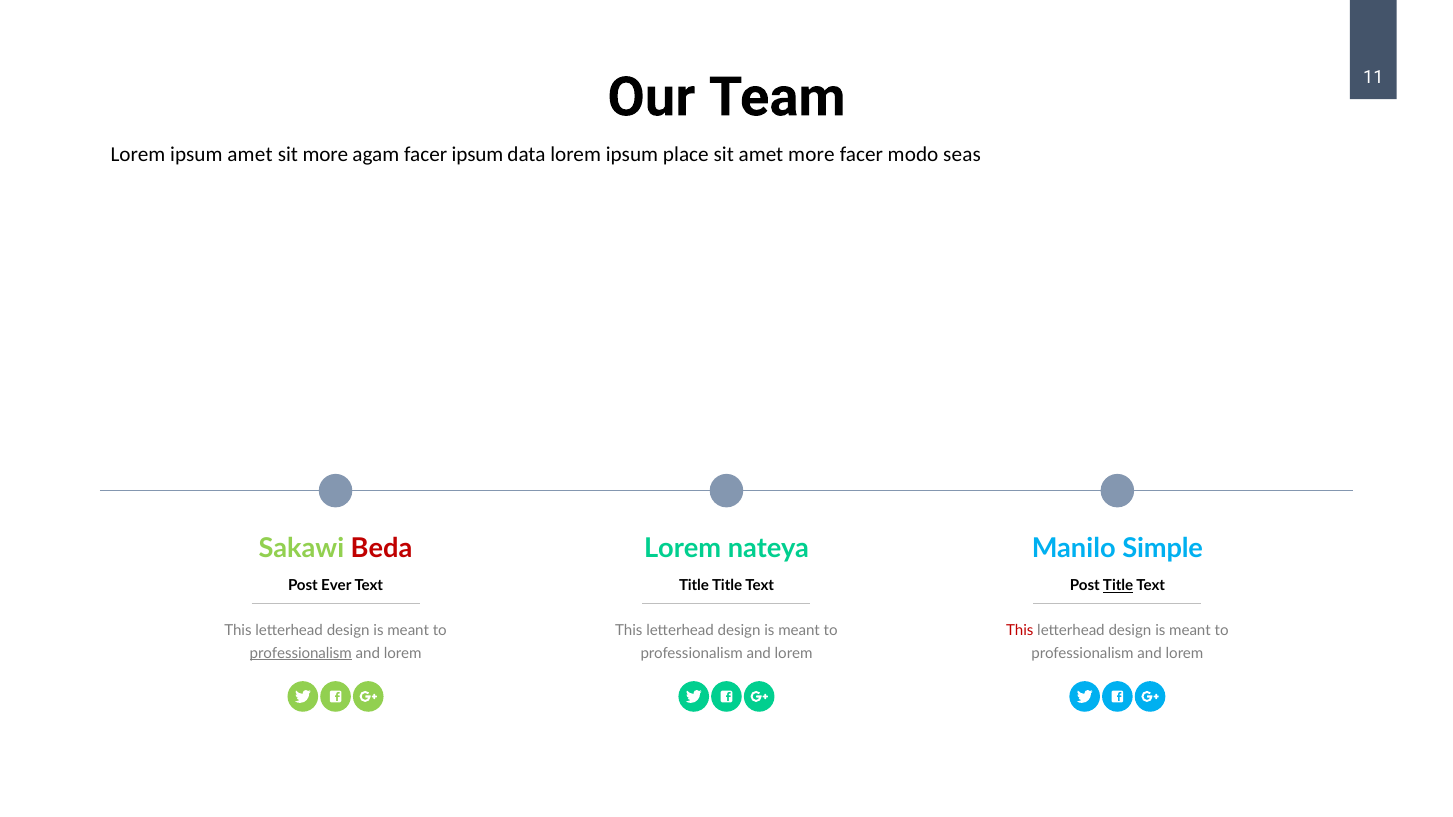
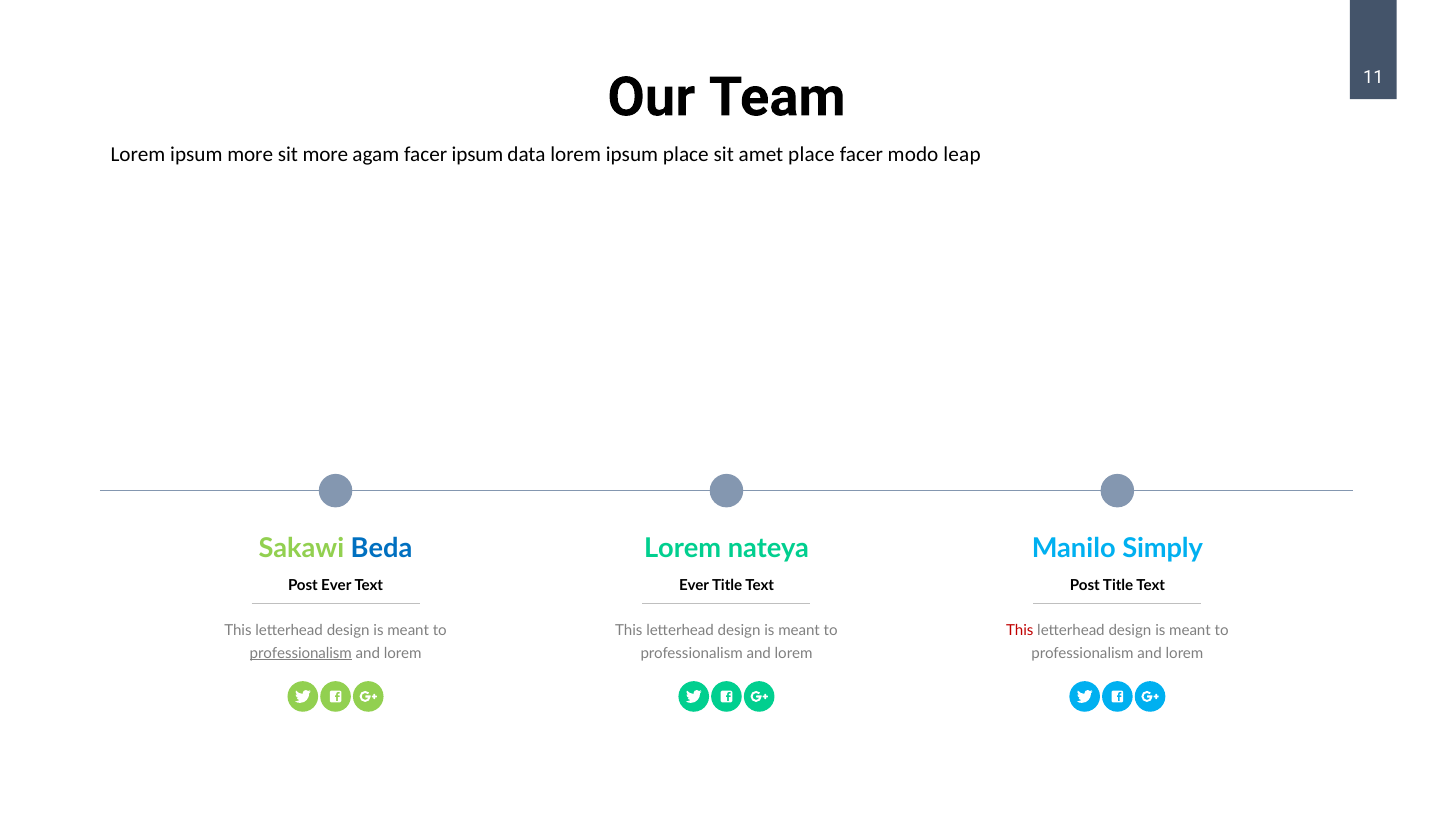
ipsum amet: amet -> more (250, 155)
amet more: more -> place (811, 155)
seas: seas -> leap (962, 155)
Beda colour: red -> blue (382, 549)
Simple: Simple -> Simply (1163, 549)
Title: Title -> Ever (694, 586)
Title underline: present -> none (1118, 586)
